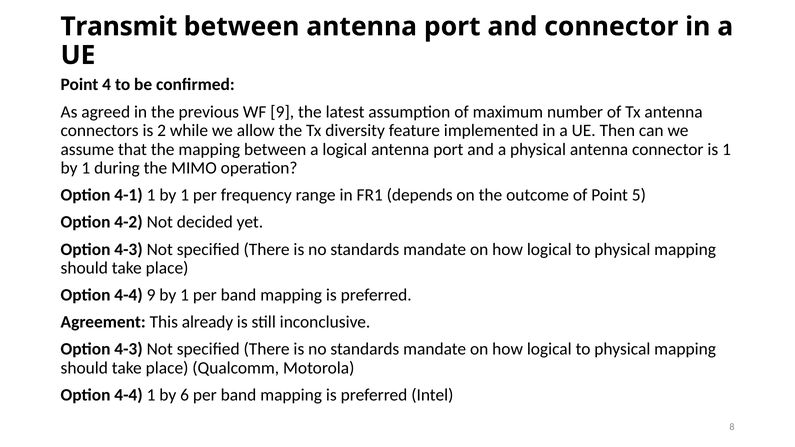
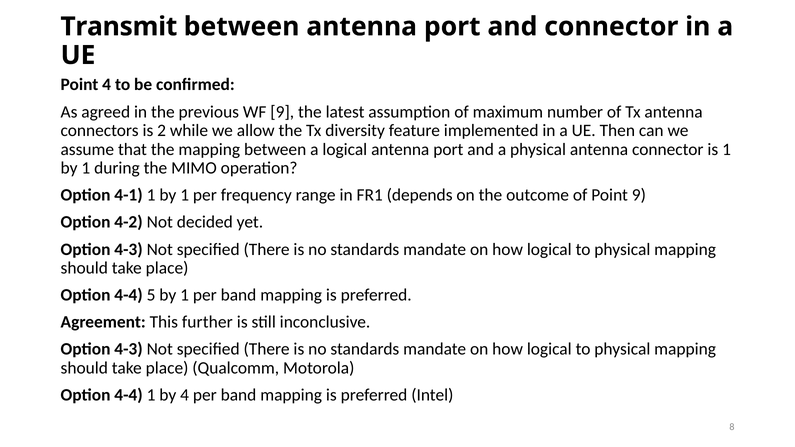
Point 5: 5 -> 9 (639, 195)
4-4 9: 9 -> 5 (151, 295)
already: already -> further (207, 322)
by 6: 6 -> 4 (185, 395)
